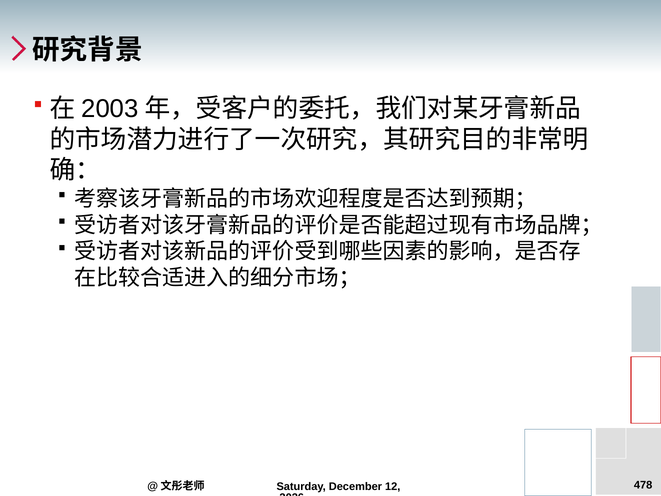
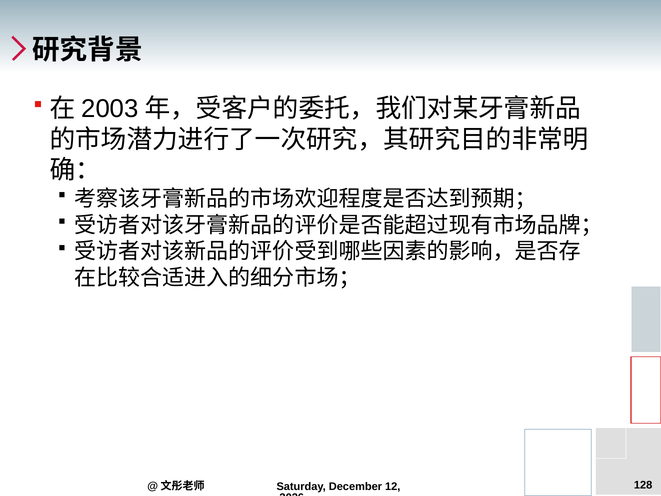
478: 478 -> 128 (643, 485)
